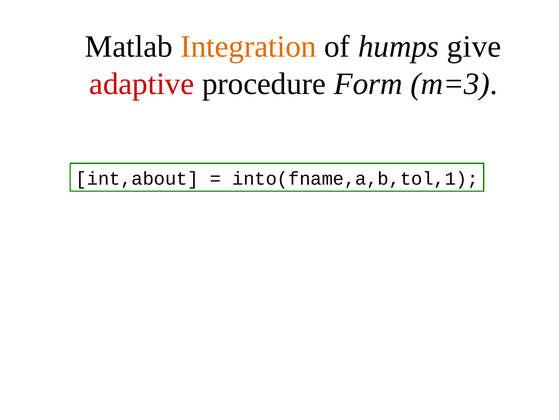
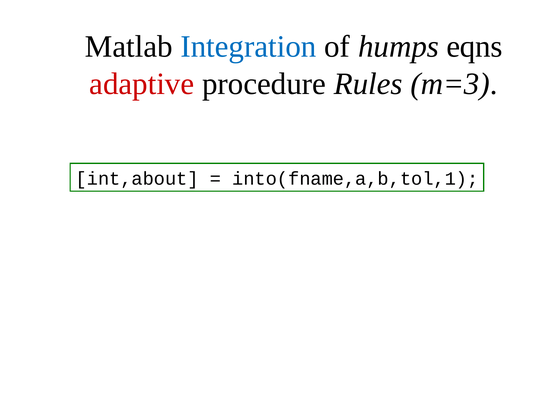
Integration colour: orange -> blue (248, 46)
give: give -> eqns (474, 46)
Form: Form -> Rules (368, 84)
